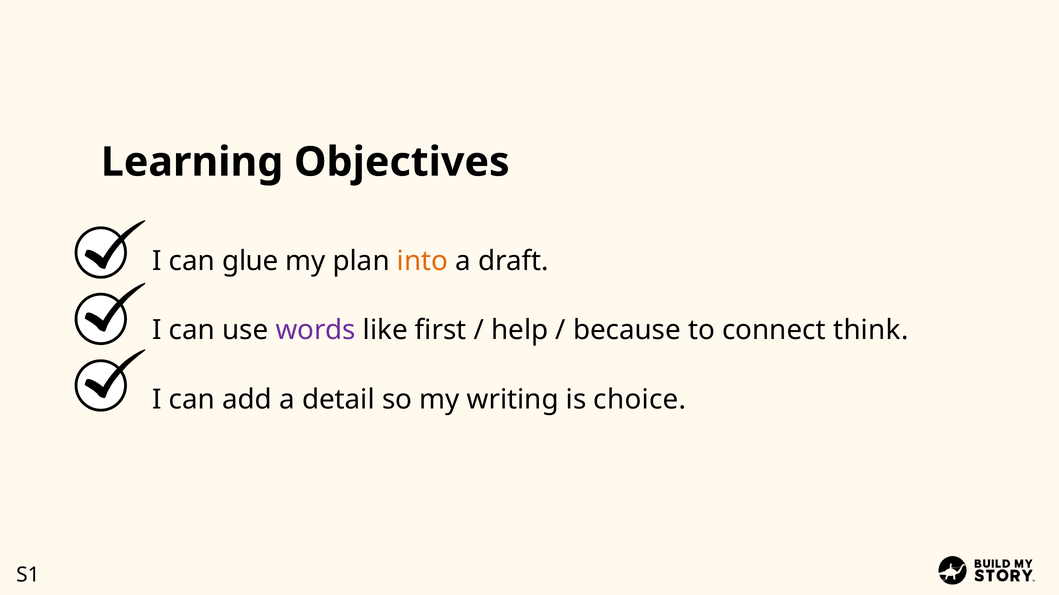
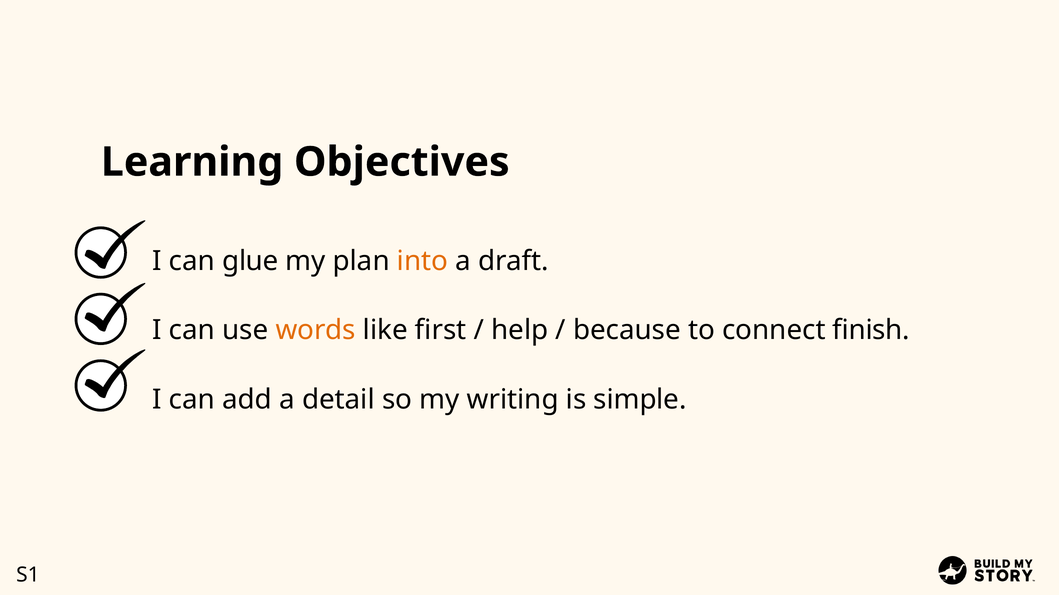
words colour: purple -> orange (316, 331)
think: think -> finish (871, 331)
choice: choice -> simple (640, 400)
